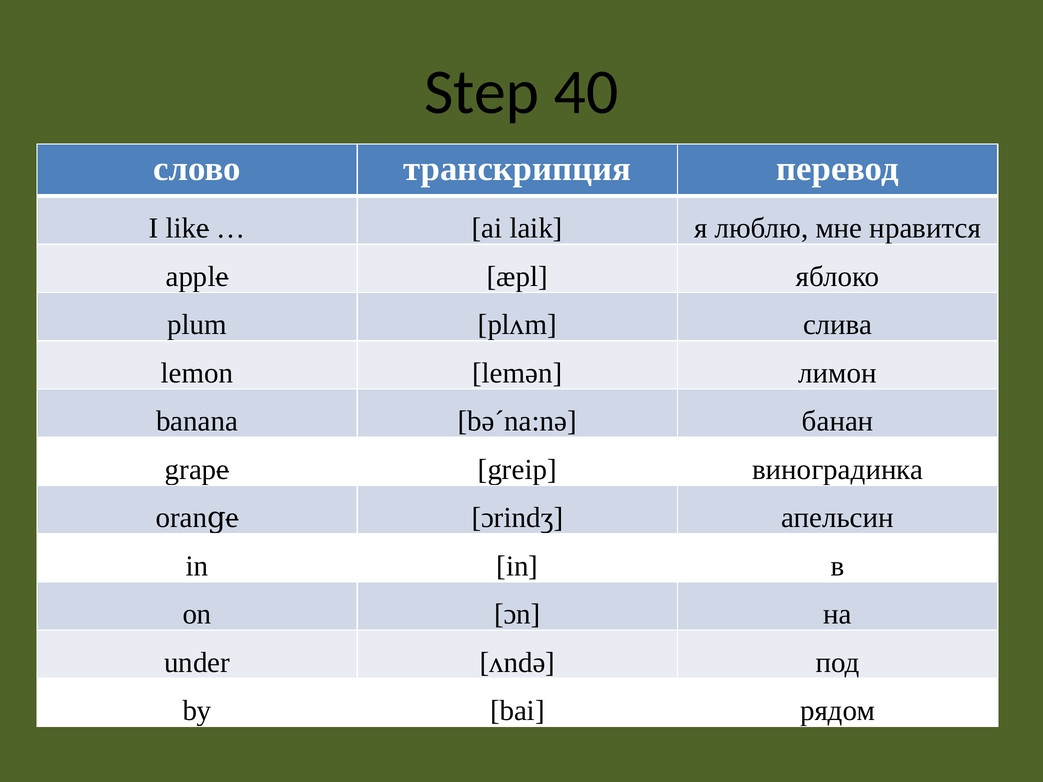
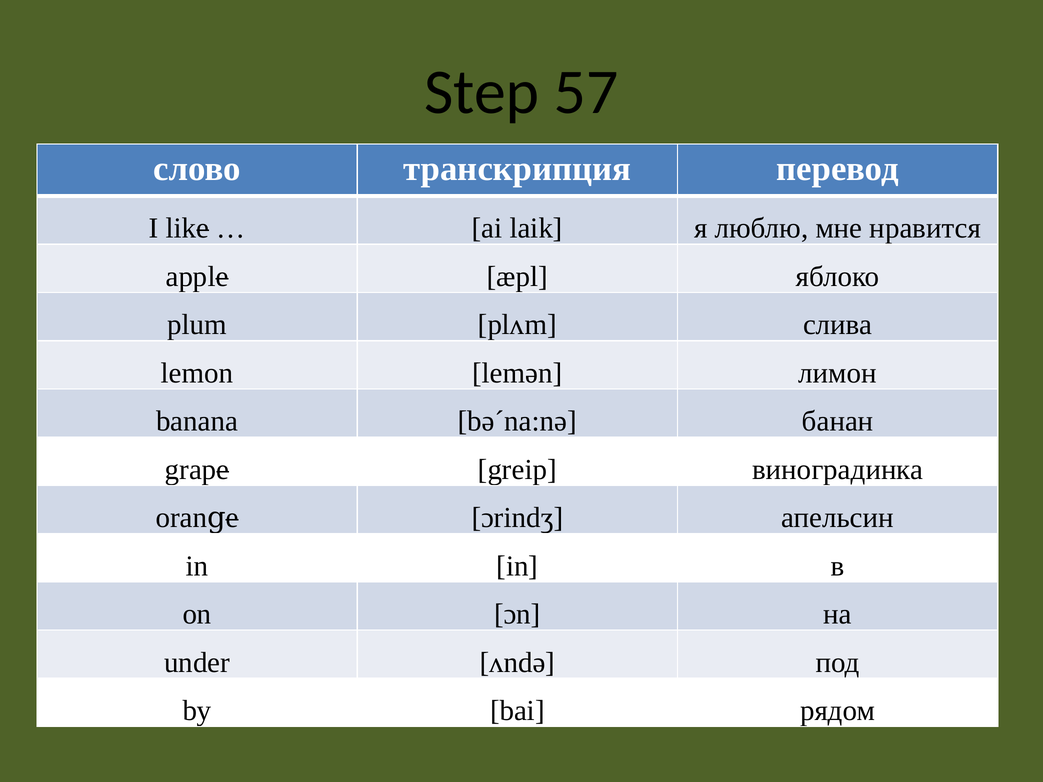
40: 40 -> 57 (586, 92)
